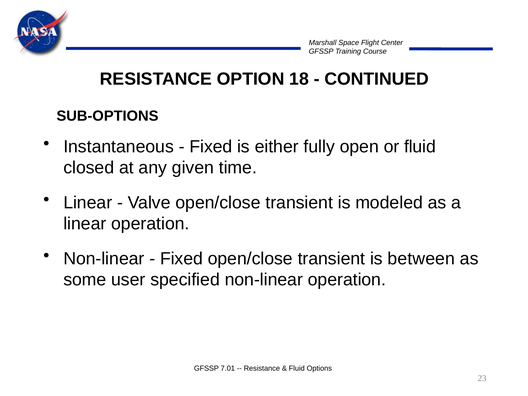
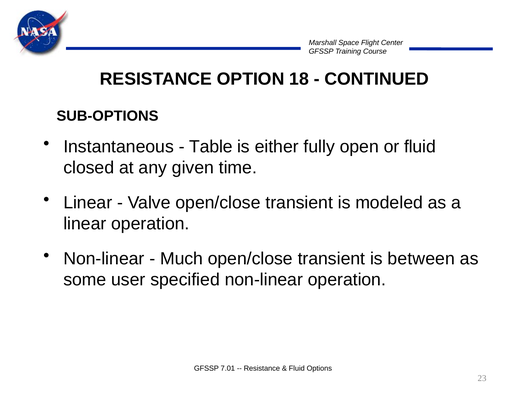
Fixed: Fixed -> Table (211, 147)
Fixed: Fixed -> Much (181, 259)
